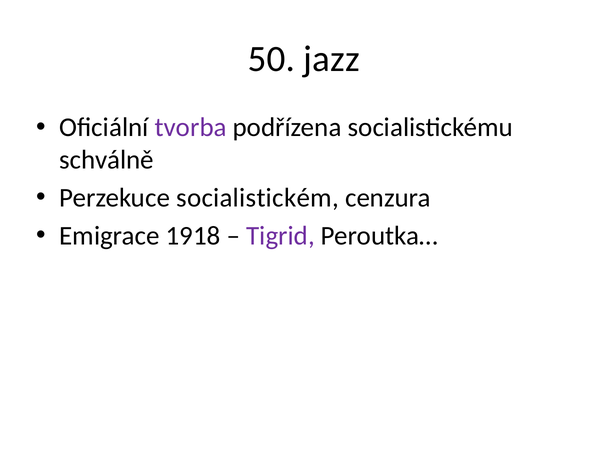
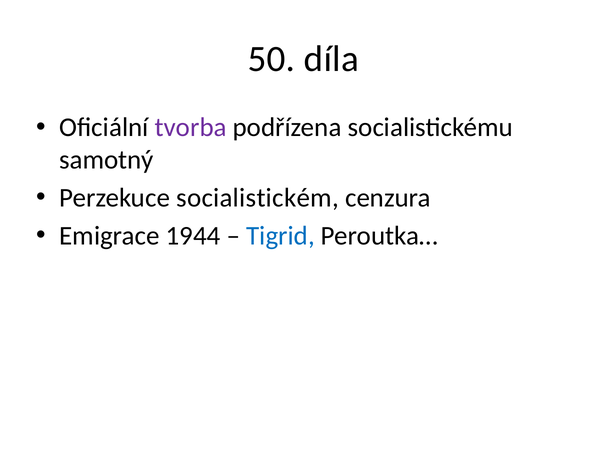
jazz: jazz -> díla (331, 59)
schválně: schválně -> samotný (106, 160)
1918: 1918 -> 1944 (193, 236)
Tigrid colour: purple -> blue (281, 236)
